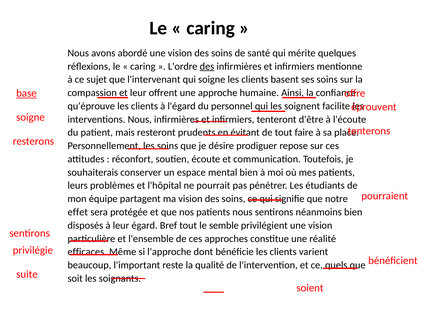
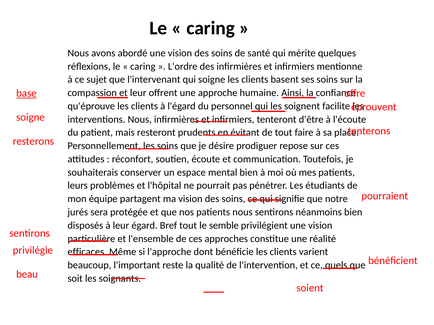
des underline: present -> none (207, 66)
effet: effet -> jurés (78, 212)
suite: suite -> beau (27, 275)
